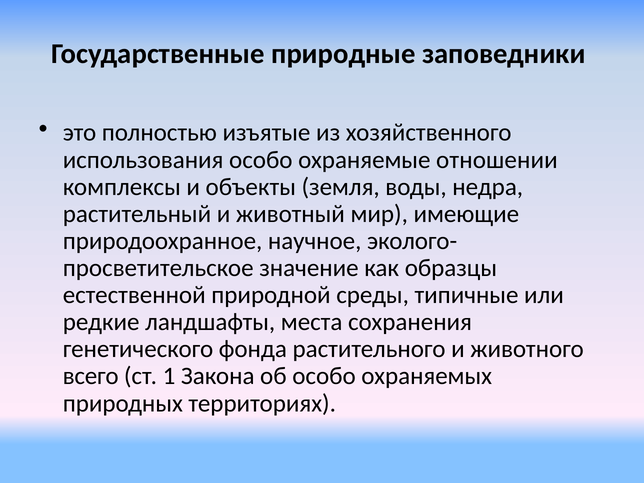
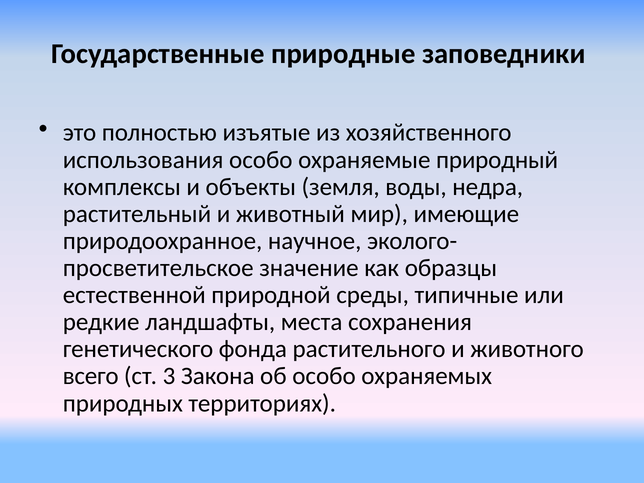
отношении: отношении -> природный (497, 160)
1: 1 -> 3 (169, 376)
